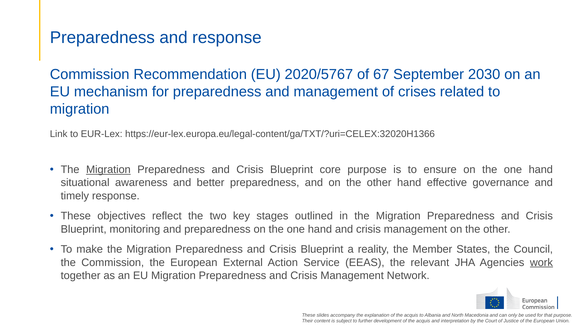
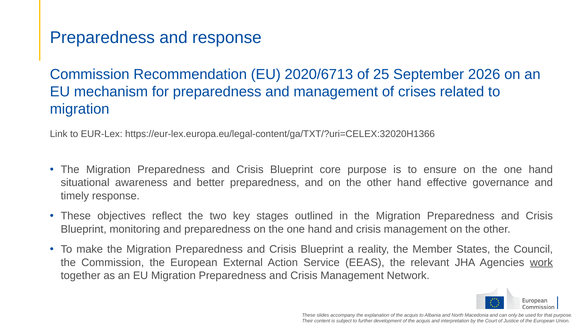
2020/5767: 2020/5767 -> 2020/6713 (319, 74)
67: 67 -> 25 (381, 74)
2030: 2030 -> 2026 (484, 74)
Migration underline: present -> none (108, 170)
